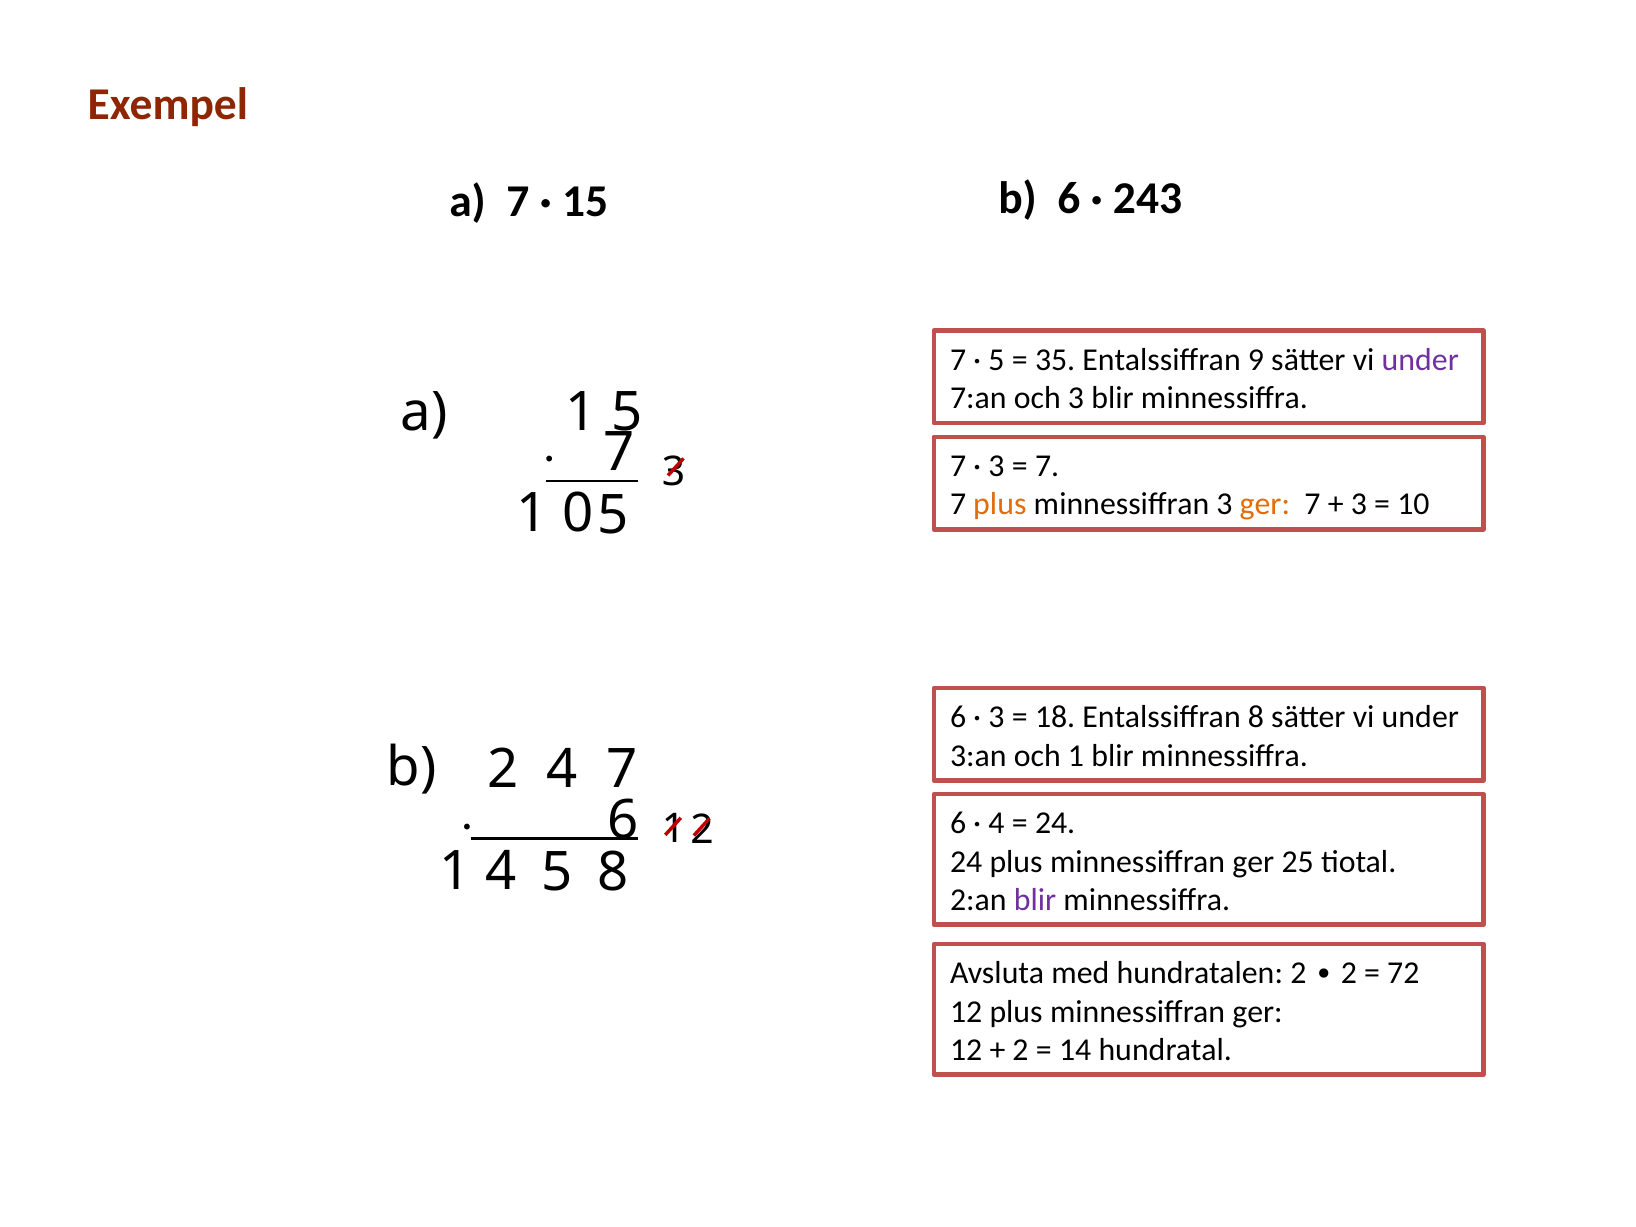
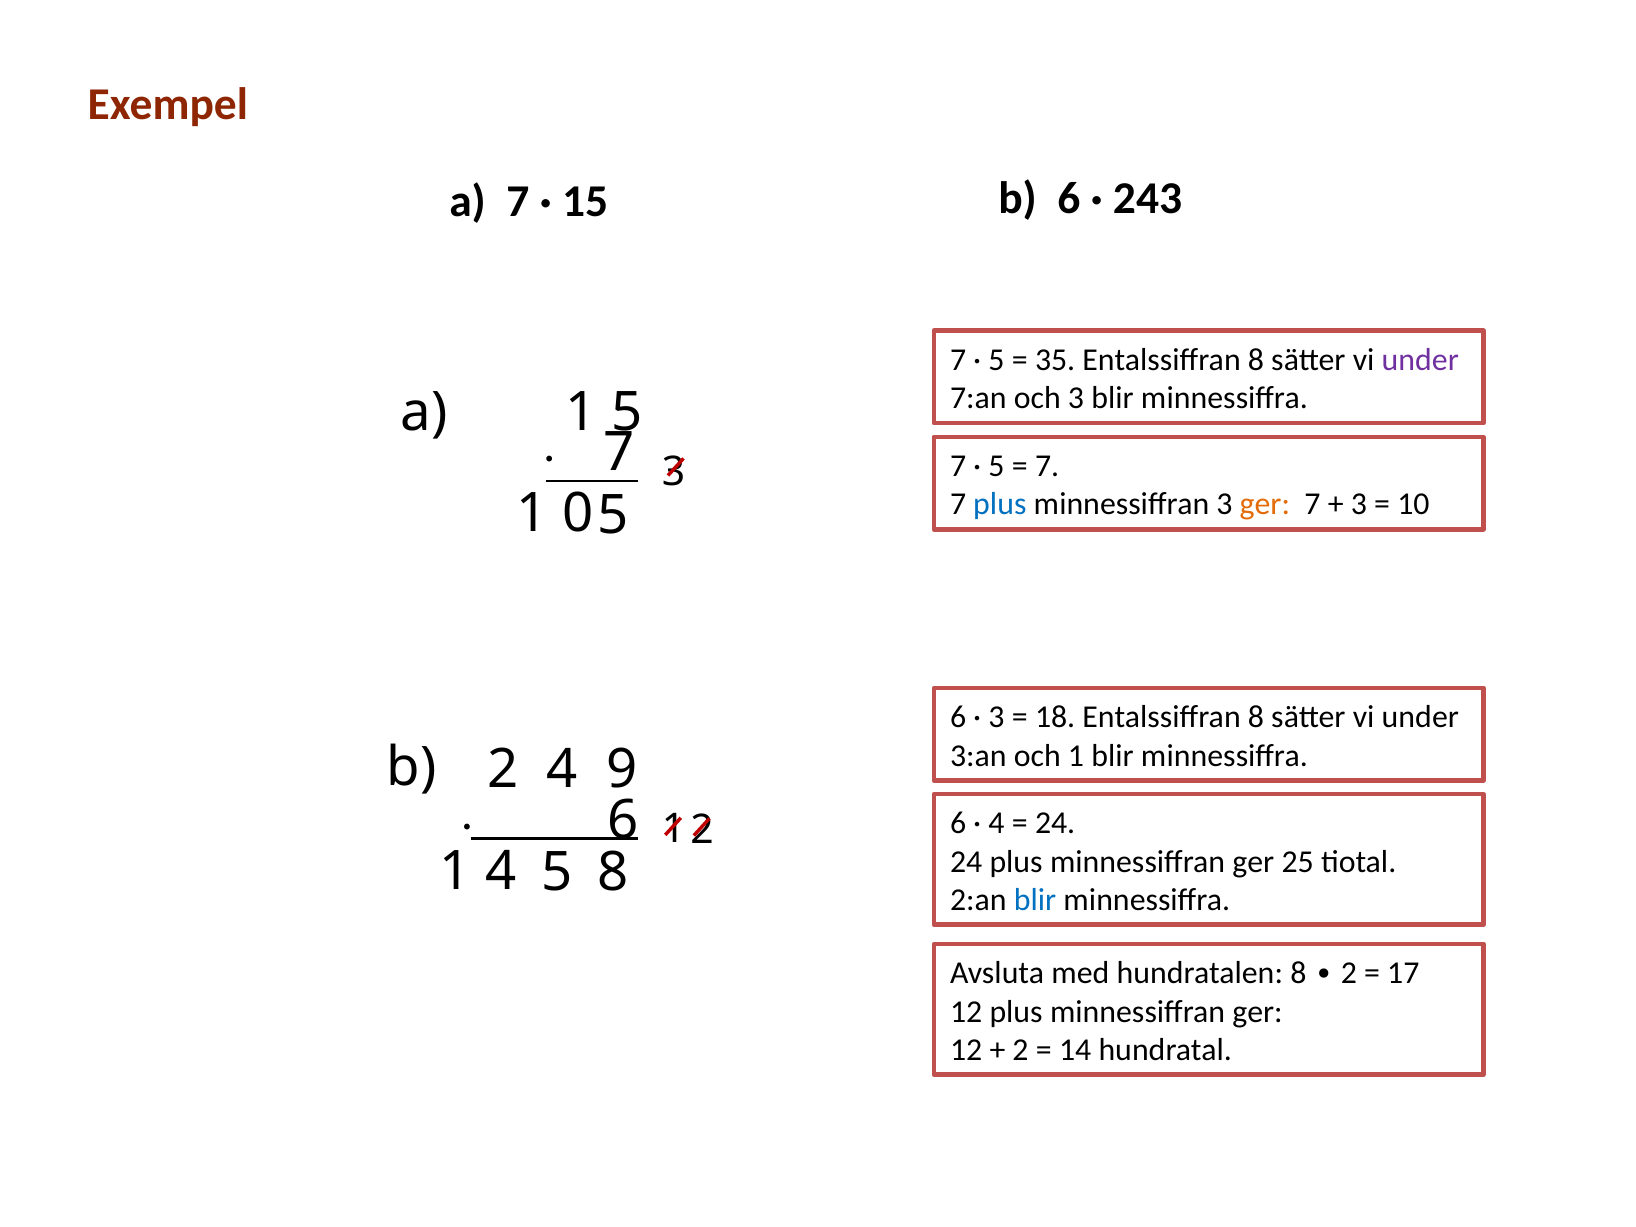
35 Entalssiffran 9: 9 -> 8 (1256, 360)
3: 3 -> 5 (997, 466)
plus colour: orange -> blue (1000, 504)
4 7: 7 -> 9 (622, 770)
blir colour: purple -> blue (1035, 900)
hundratalen 2: 2 -> 8 (1298, 973)
72: 72 -> 17 (1403, 973)
